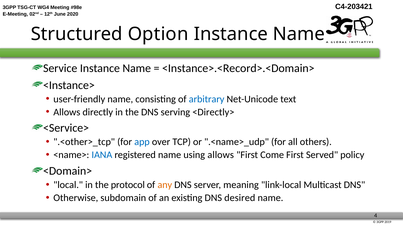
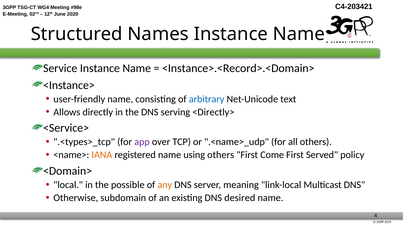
Option: Option -> Names (158, 34)
.<other>_tcp: .<other>_tcp -> .<types>_tcp (84, 142)
app colour: blue -> purple (142, 142)
IANA colour: blue -> orange (102, 155)
using allows: allows -> others (221, 155)
protocol: protocol -> possible (128, 185)
